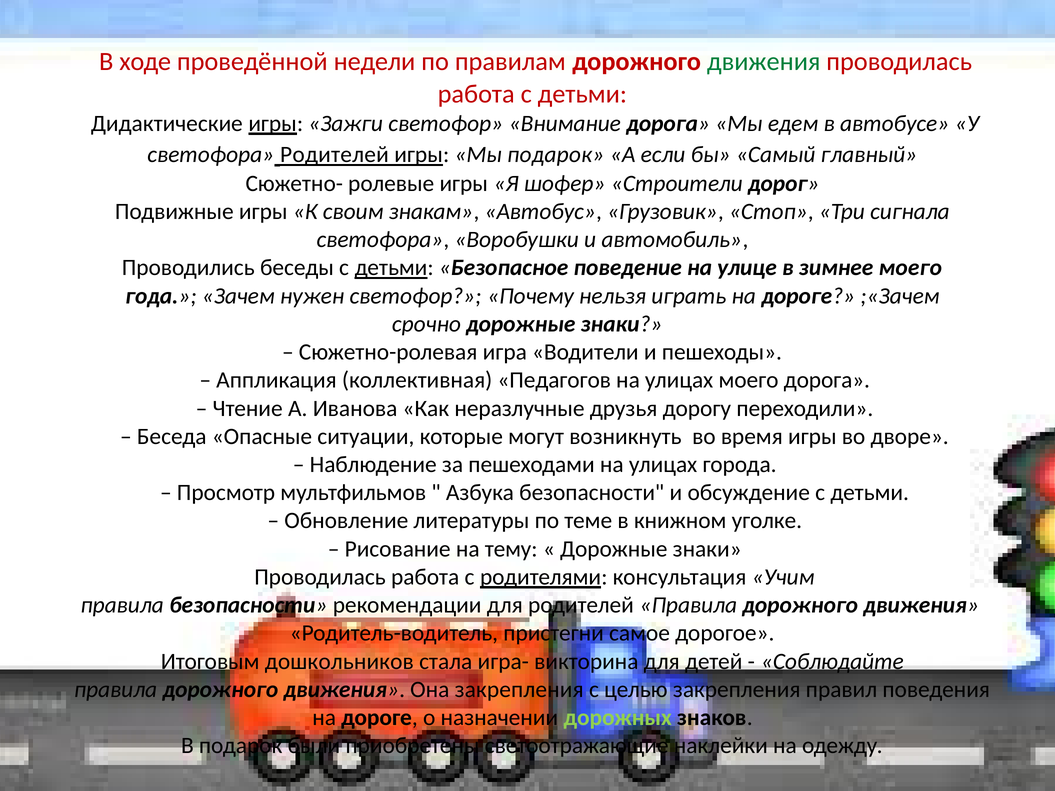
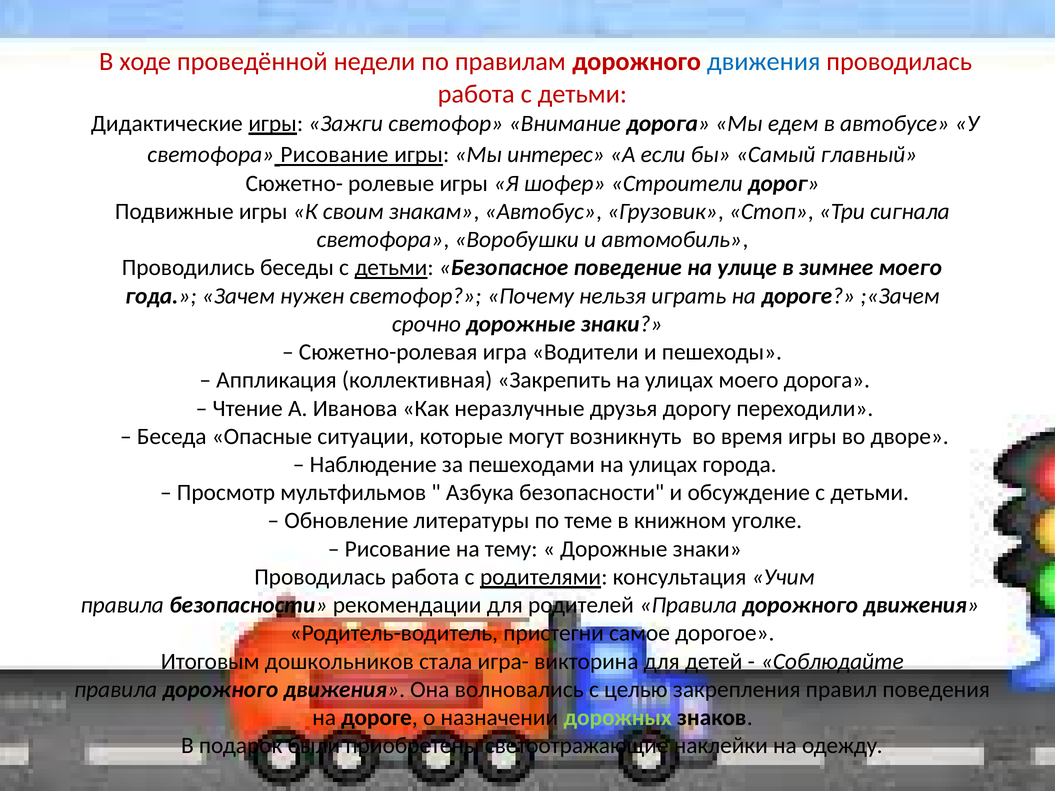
движения colour: green -> blue (764, 62)
светофора Родителей: Родителей -> Рисование (334, 155)
Мы подарок: подарок -> интерес (556, 155)
Педагогов: Педагогов -> Закрепить (554, 380)
Она закрепления: закрепления -> волновались (519, 690)
